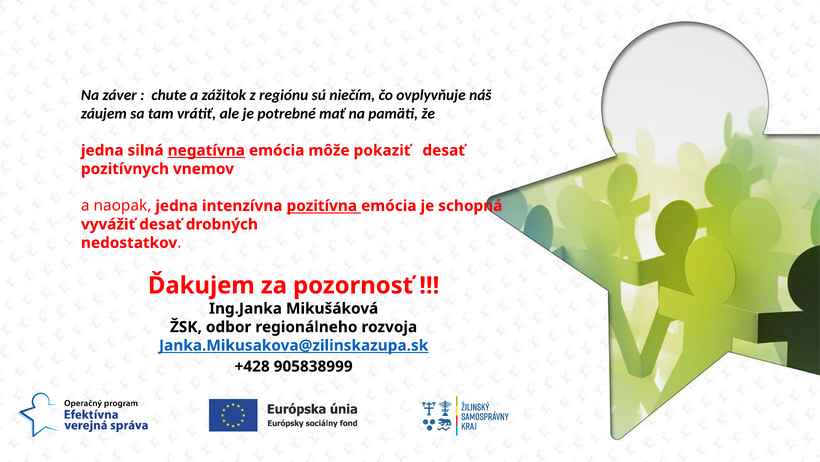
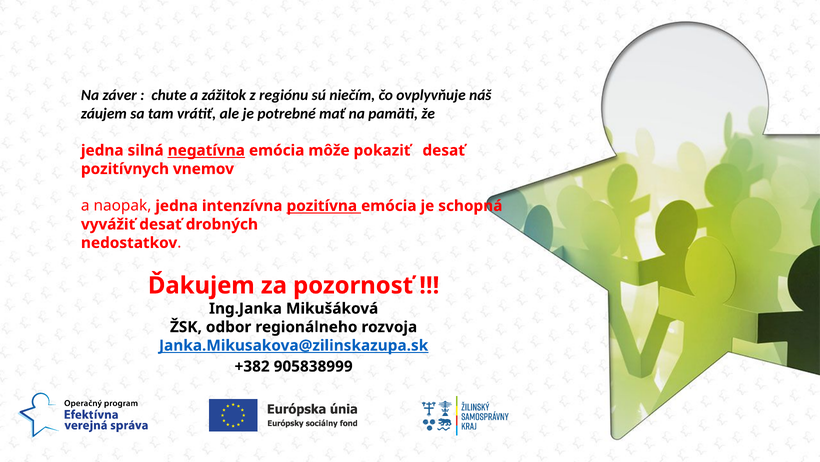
+428: +428 -> +382 (252, 366)
